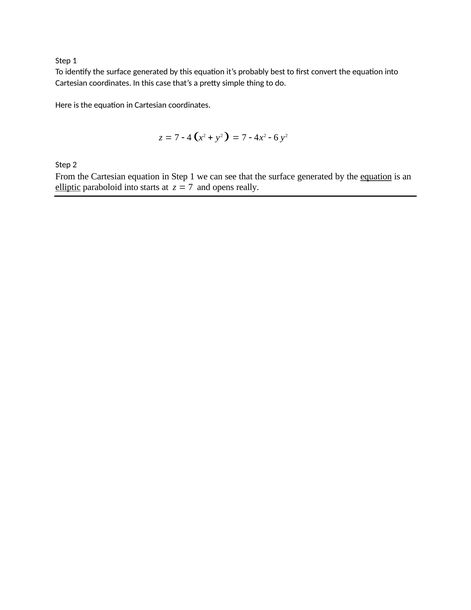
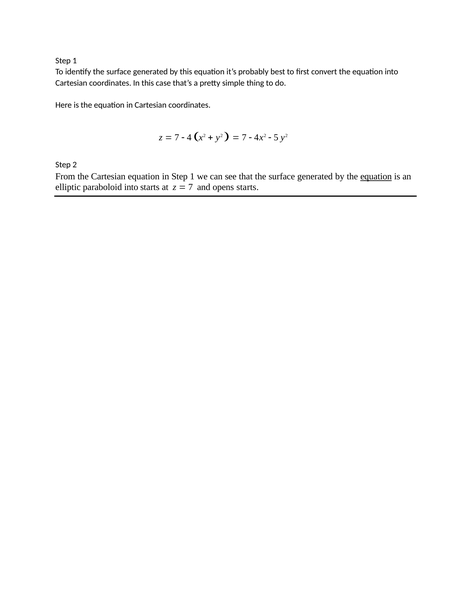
6: 6 -> 5 (276, 138)
elliptic underline: present -> none (68, 187)
opens really: really -> starts (248, 187)
